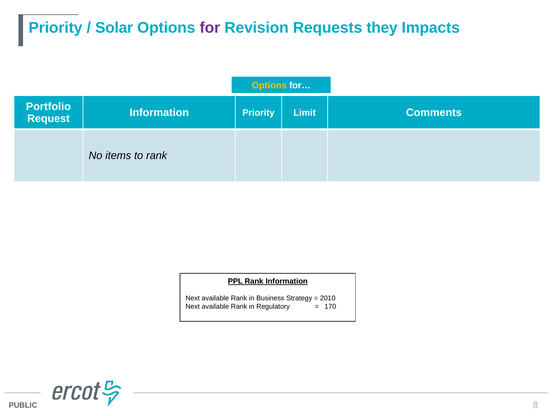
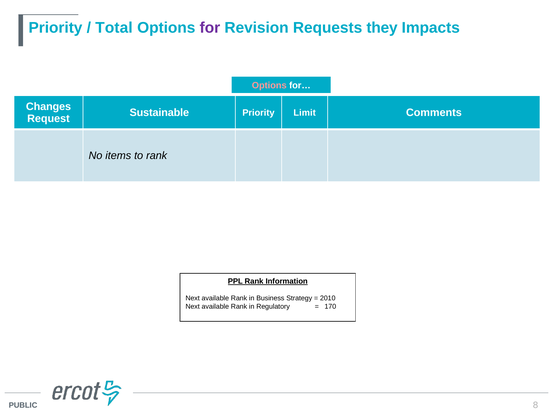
Solar: Solar -> Total (114, 28)
Options colour: yellow -> pink (269, 85)
Portfolio: Portfolio -> Changes (49, 106)
Information: Information -> Sustainable (159, 113)
